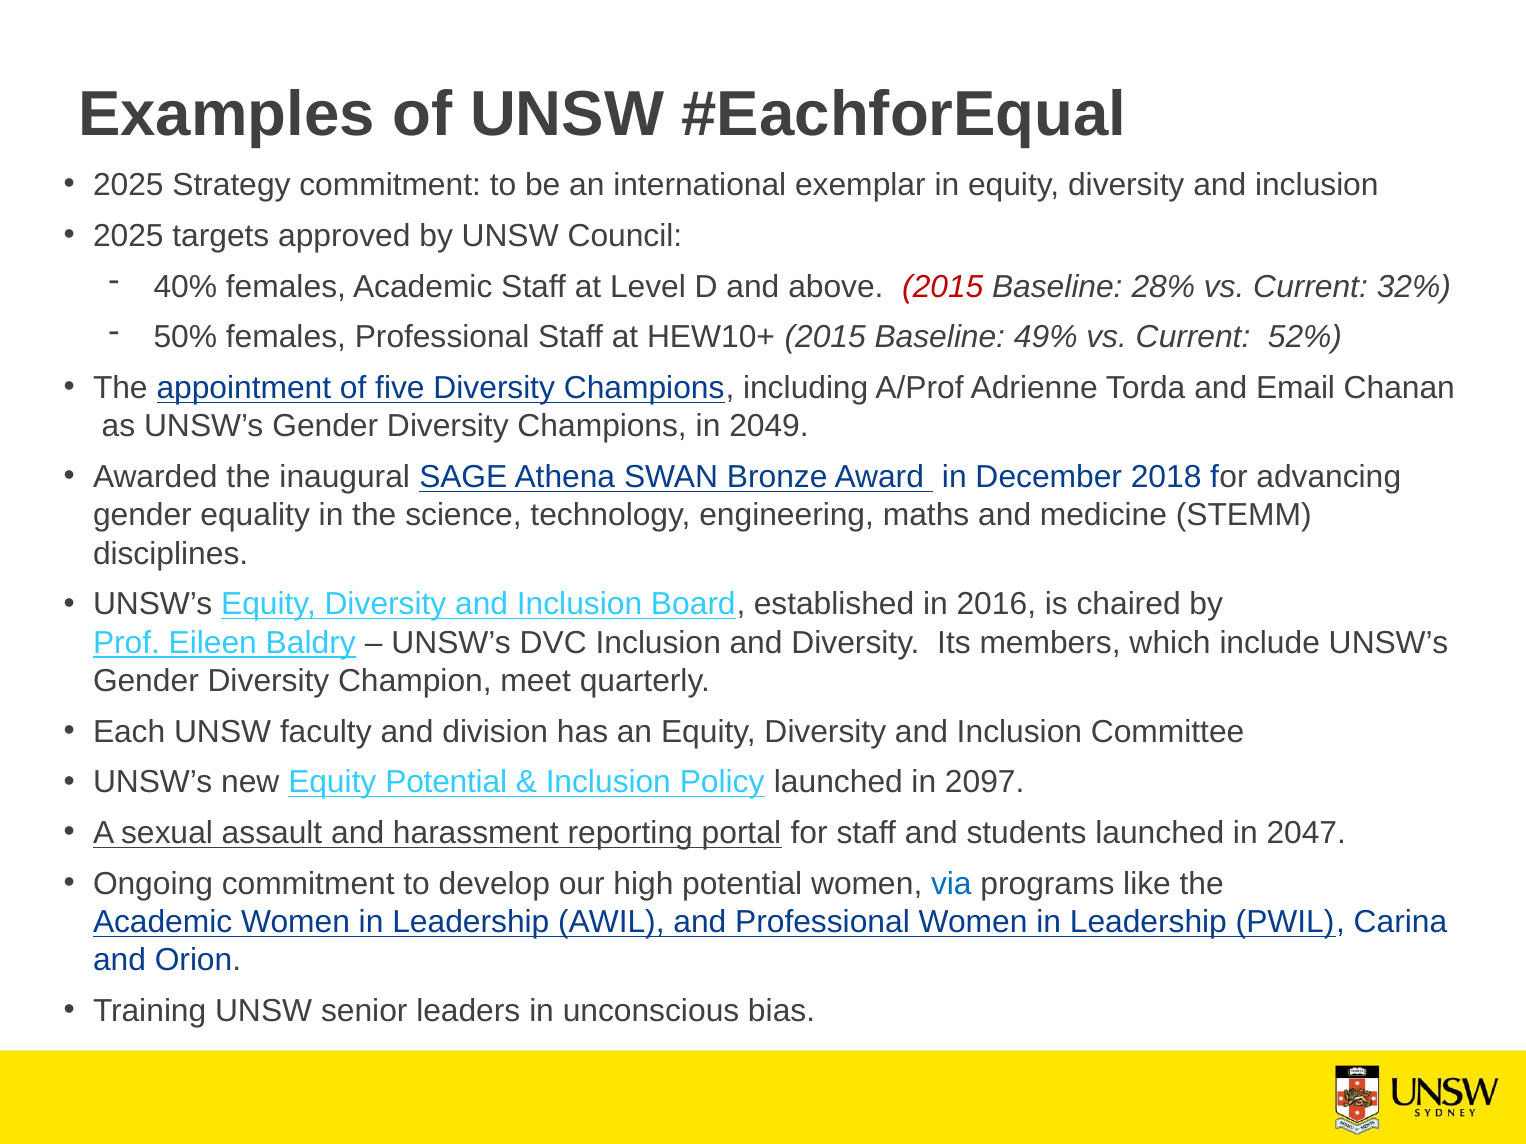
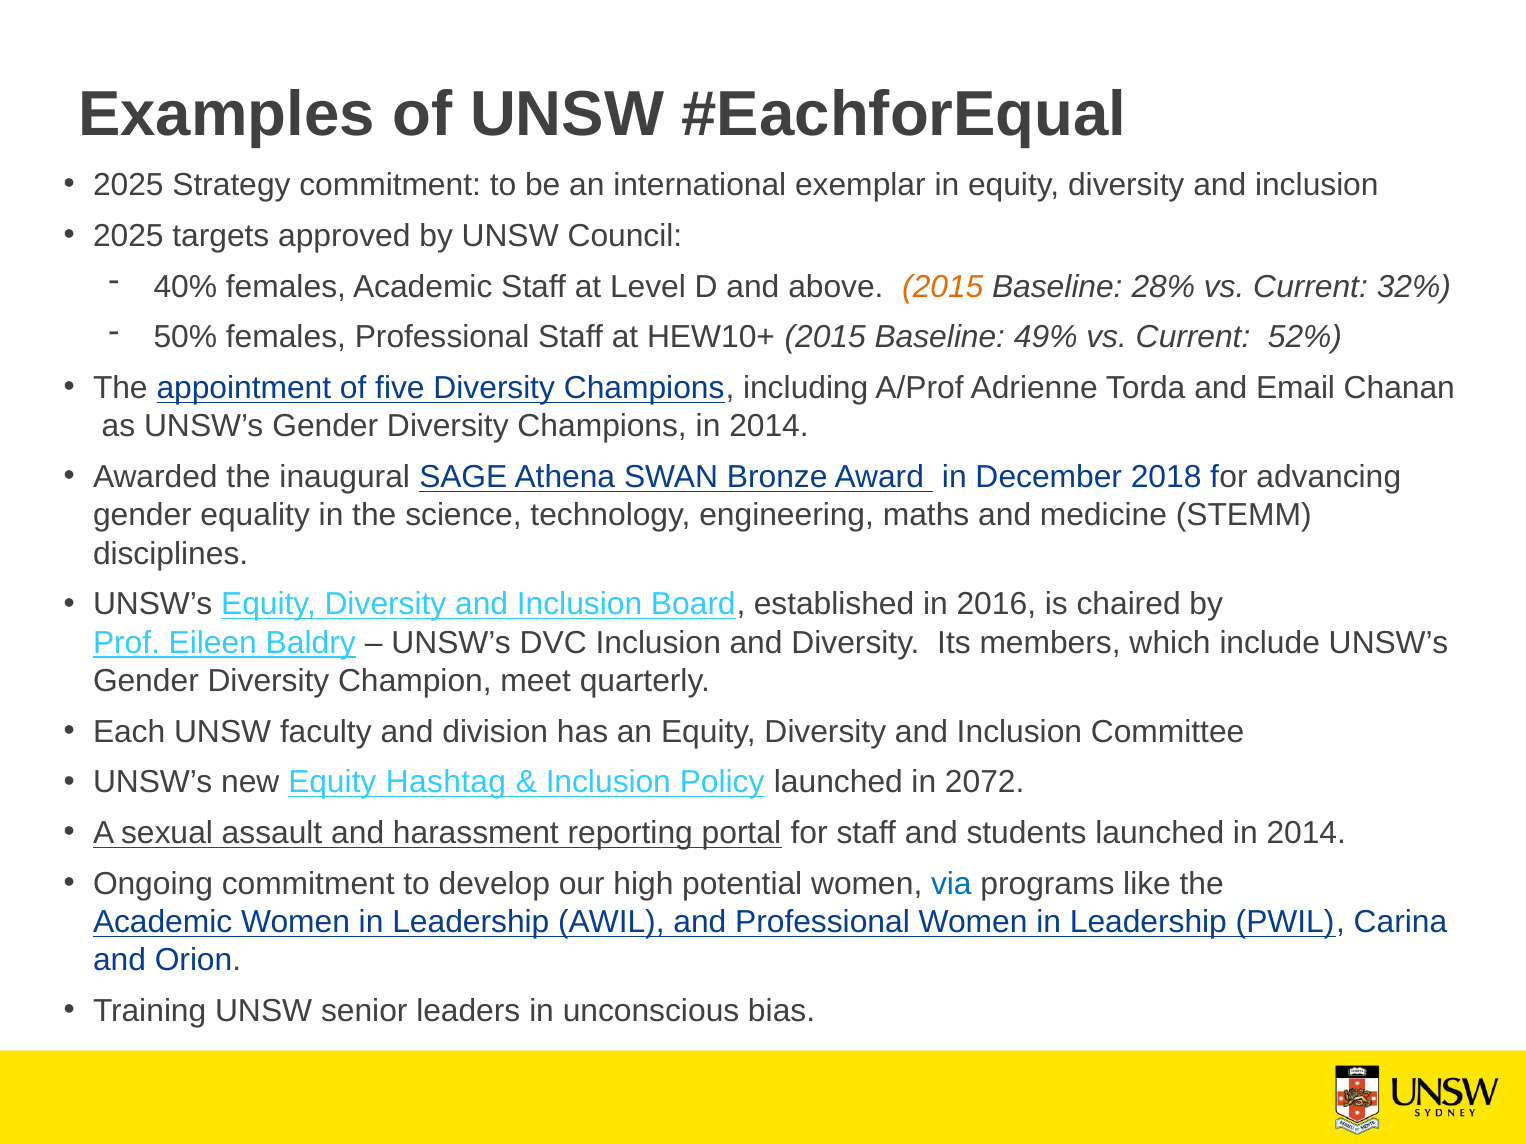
2015 colour: red -> orange (943, 287)
Champions in 2049: 2049 -> 2014 (769, 427)
Equity Potential: Potential -> Hashtag (446, 783)
2097: 2097 -> 2072 (985, 783)
launched in 2047: 2047 -> 2014 (1306, 834)
